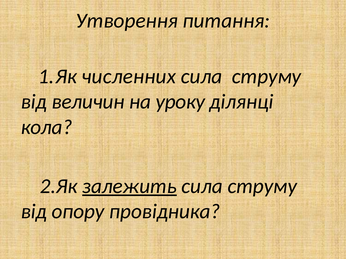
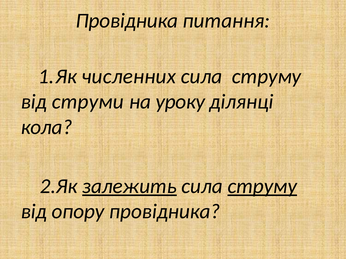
Утворення: Утворення -> Провідника (127, 21)
величин: величин -> струми (88, 102)
струму underline: none -> present (262, 187)
